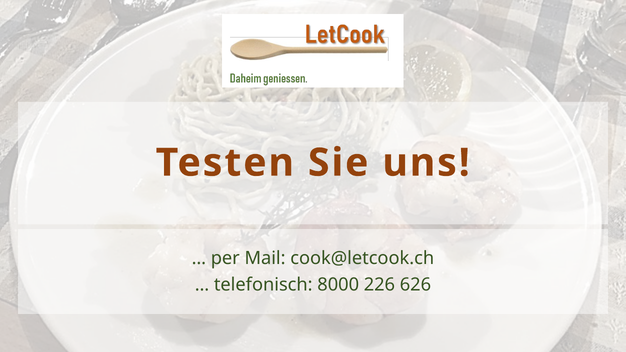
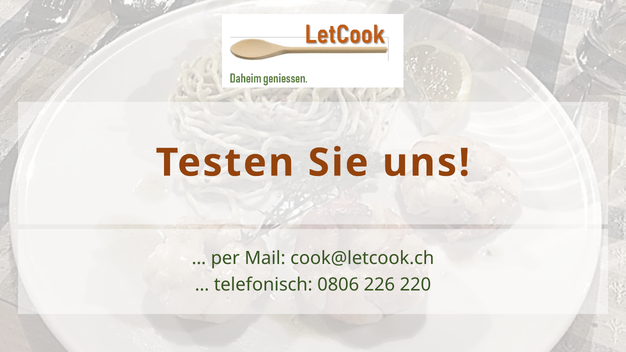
8000: 8000 -> 0806 (338, 285)
626: 626 -> 220 (415, 285)
